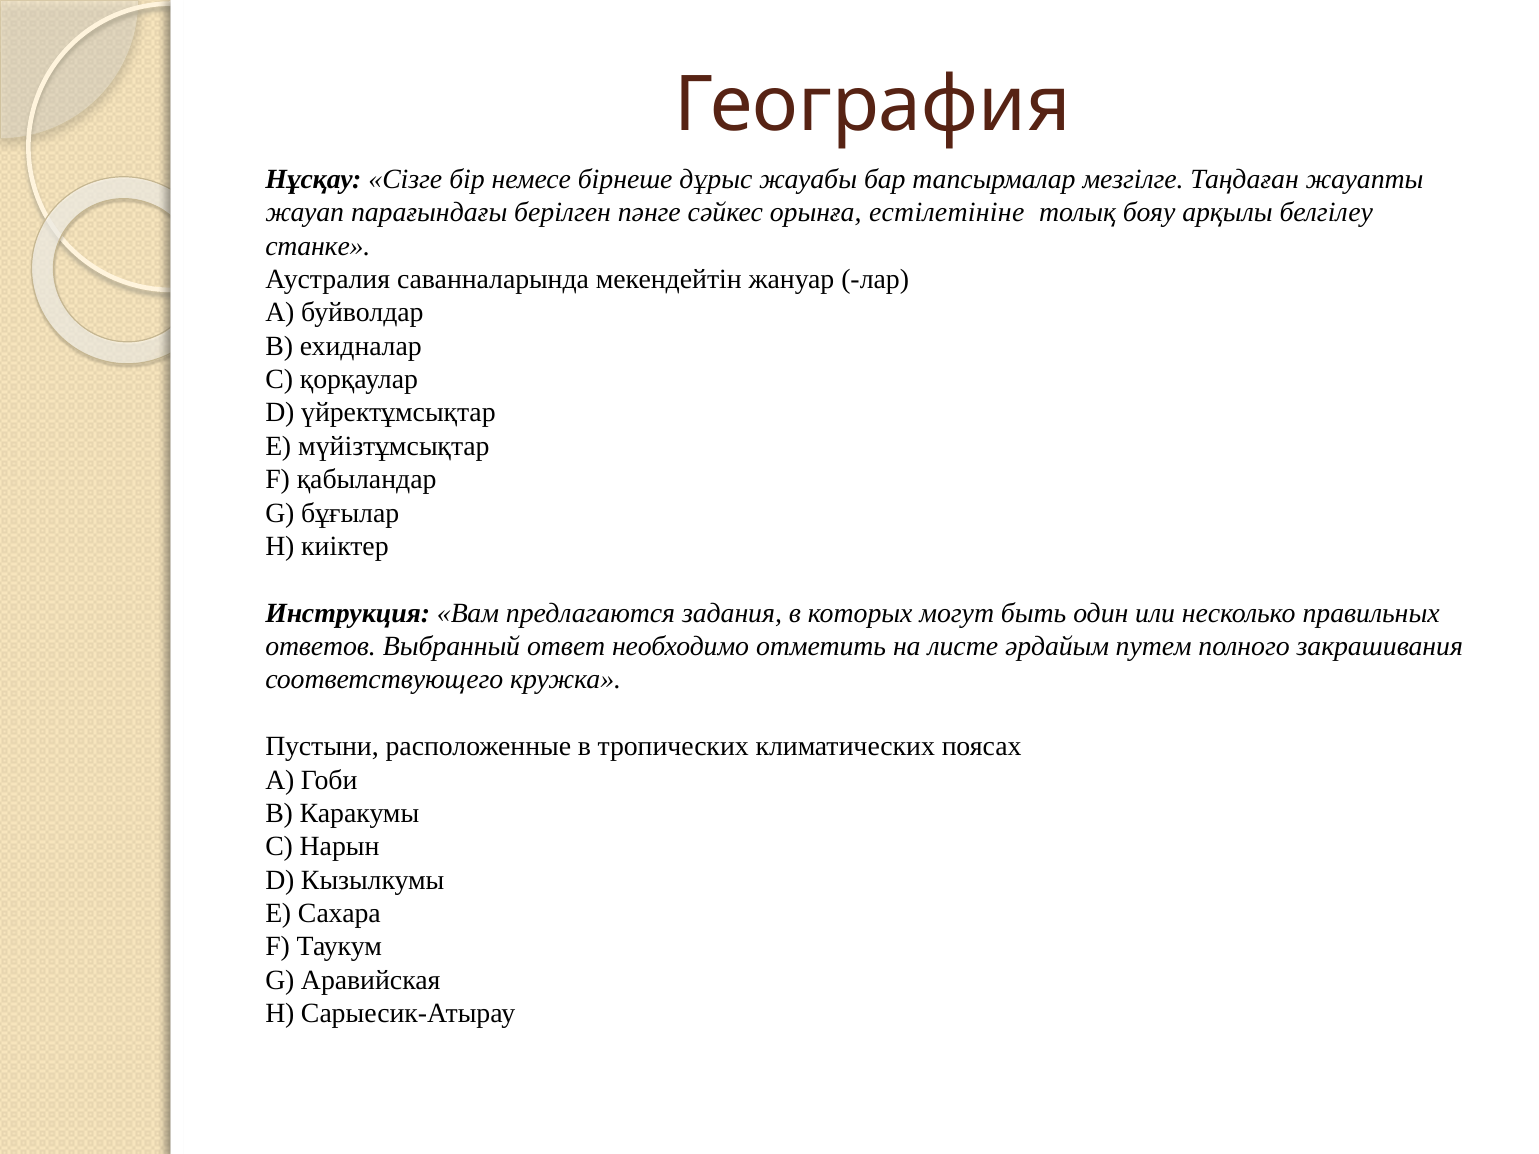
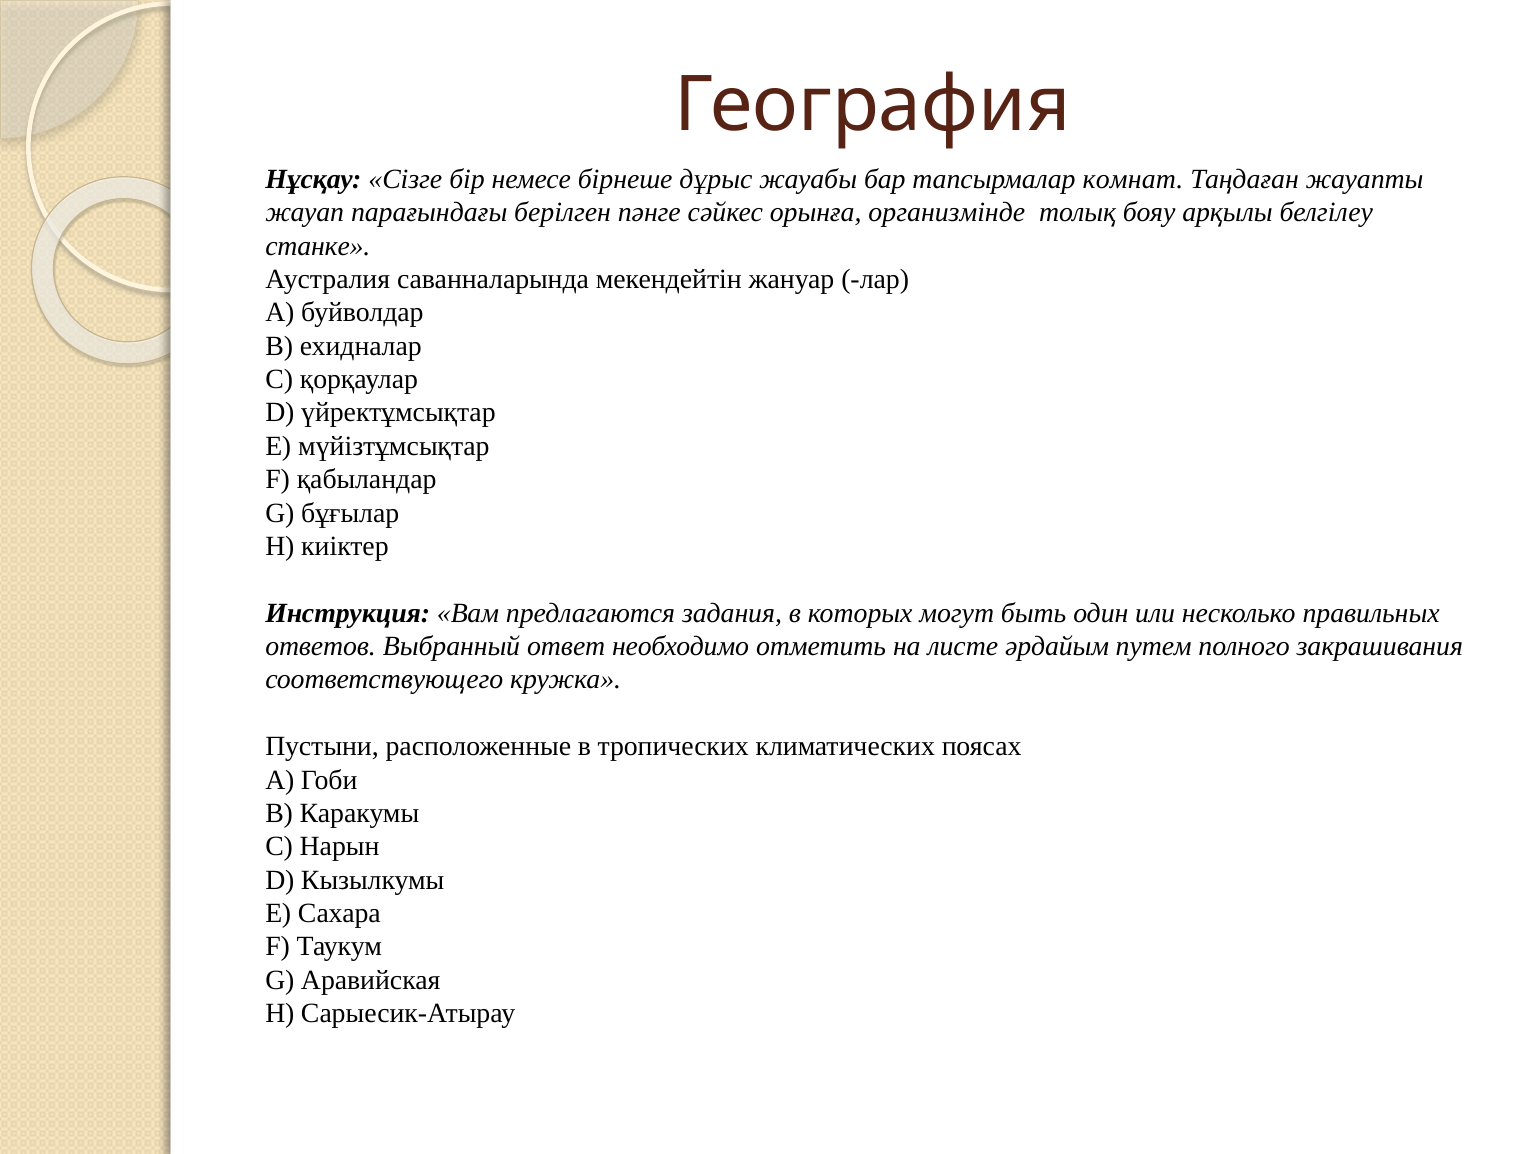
мезгілге: мезгілге -> комнат (1133, 179)
естілетініне: естілетініне -> организмінде (947, 213)
